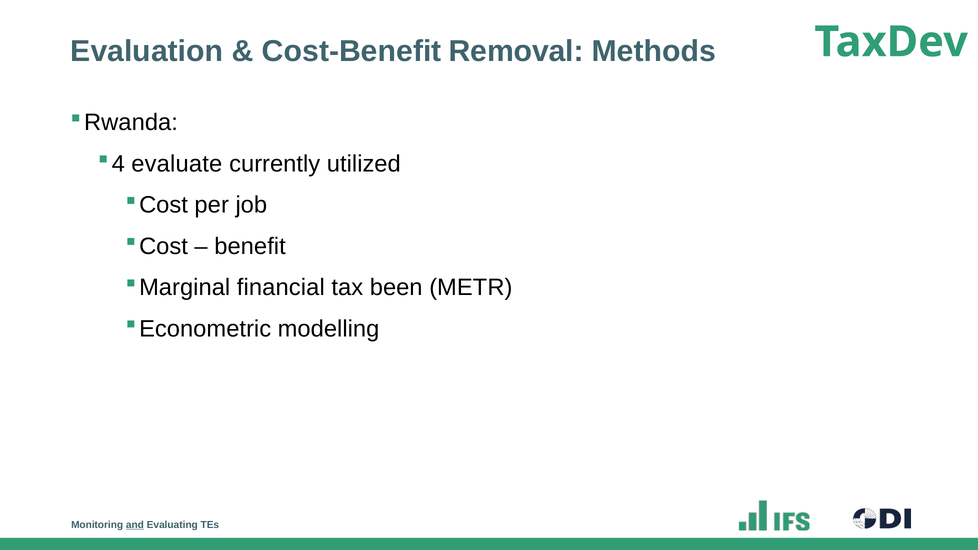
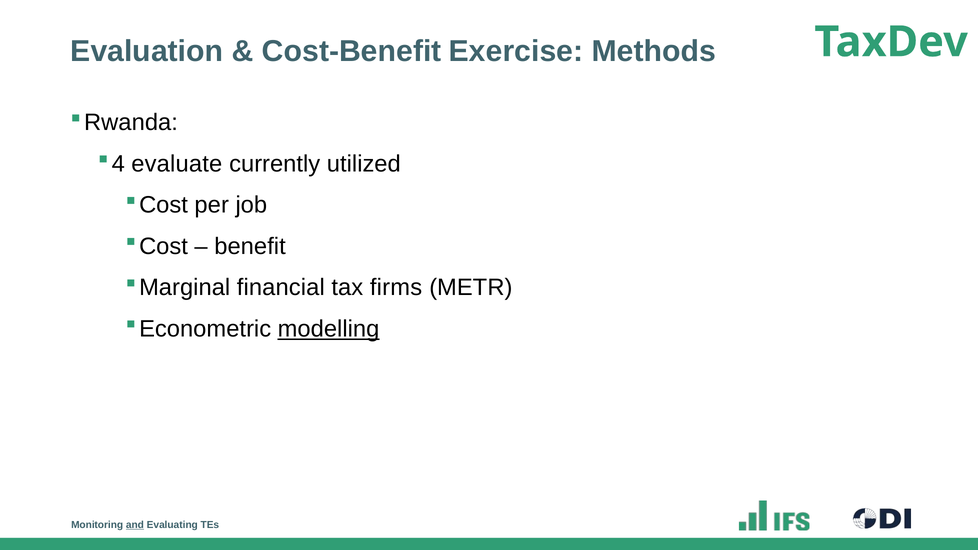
Removal: Removal -> Exercise (516, 51)
been: been -> firms (396, 288)
modelling underline: none -> present (329, 329)
